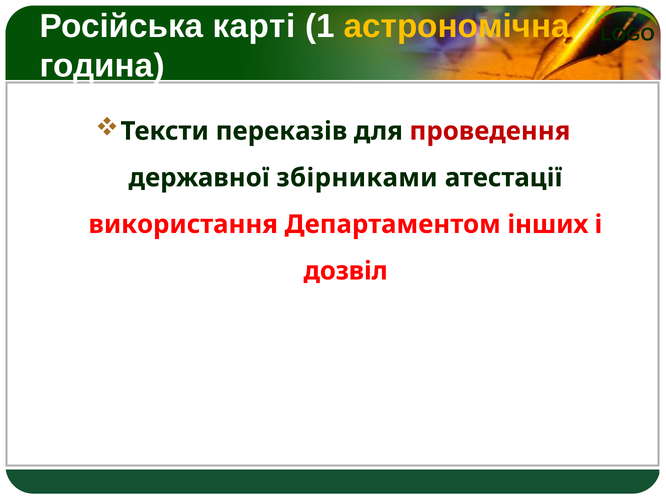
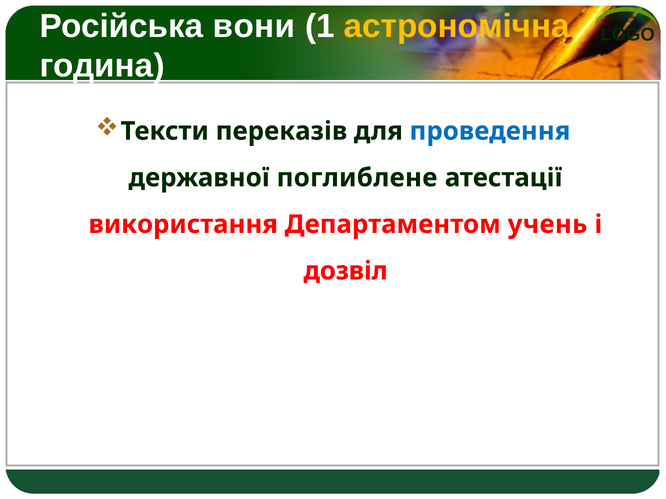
карті: карті -> вони (254, 26)
проведення colour: red -> blue (490, 131)
збірниками: збірниками -> поглиблене (357, 178)
інших: інших -> учень (548, 225)
